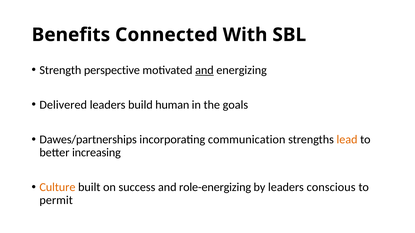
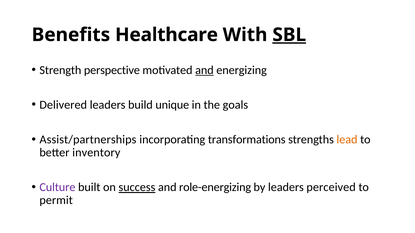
Connected: Connected -> Healthcare (167, 35)
SBL underline: none -> present (289, 35)
human: human -> unique (172, 105)
Dawes/partnerships: Dawes/partnerships -> Assist/partnerships (88, 140)
communication: communication -> transformations (247, 140)
increasing: increasing -> inventory (96, 153)
Culture colour: orange -> purple (57, 188)
success underline: none -> present (137, 188)
conscious: conscious -> perceived (331, 188)
